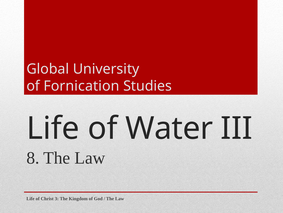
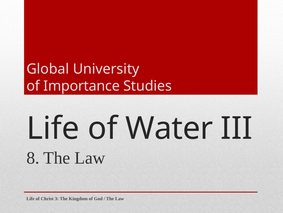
Fornication: Fornication -> Importance (82, 86)
